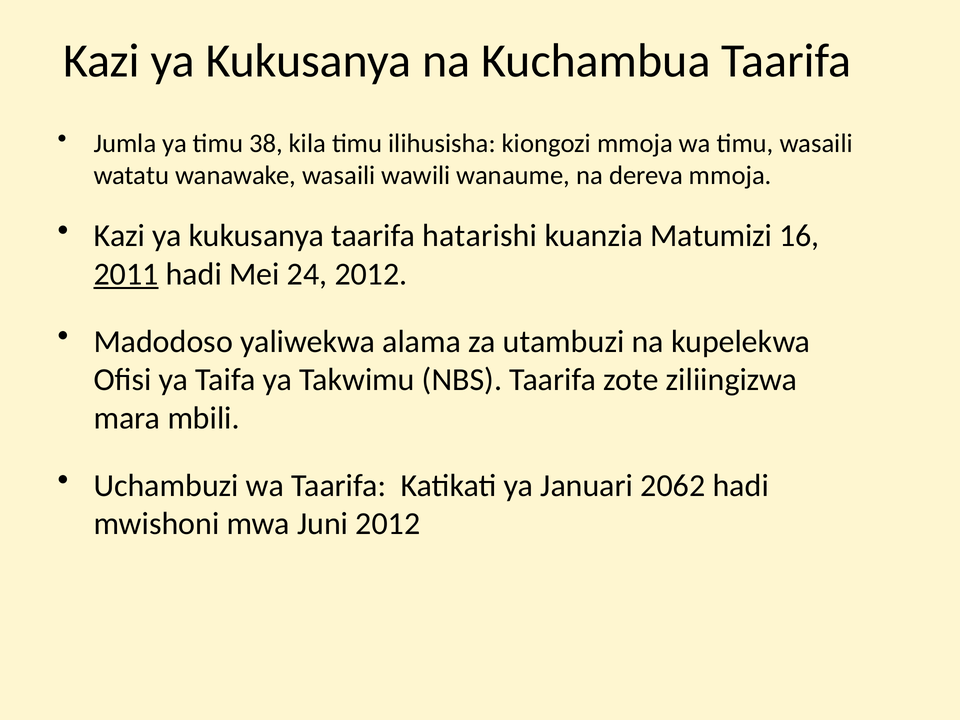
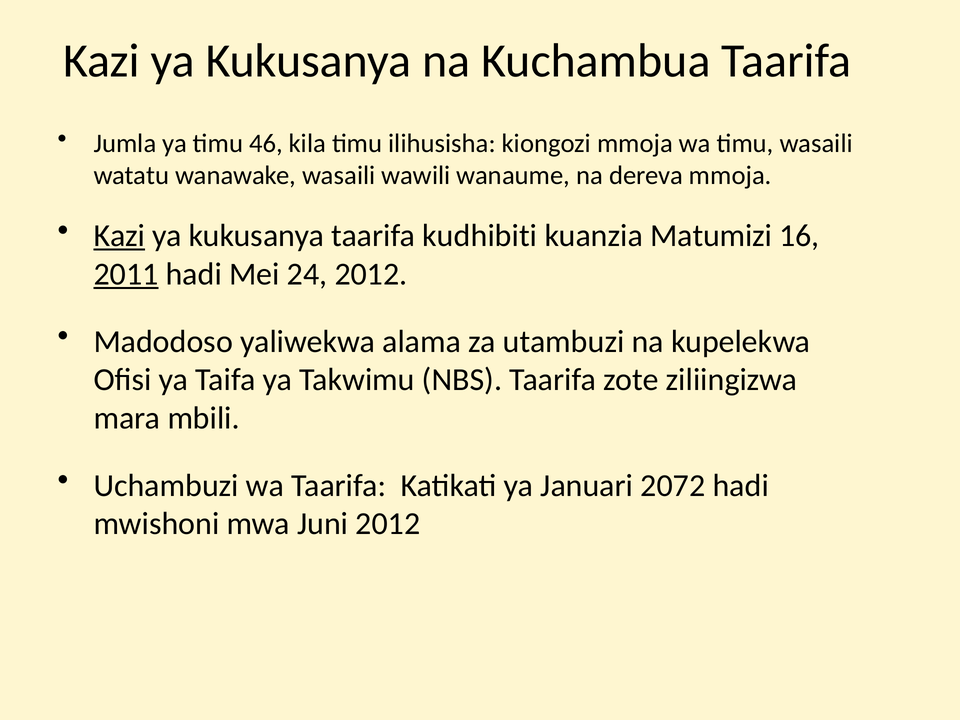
38: 38 -> 46 (266, 143)
Kazi underline: none -> present (119, 236)
hatarishi: hatarishi -> kudhibiti (480, 236)
2062: 2062 -> 2072 (673, 485)
